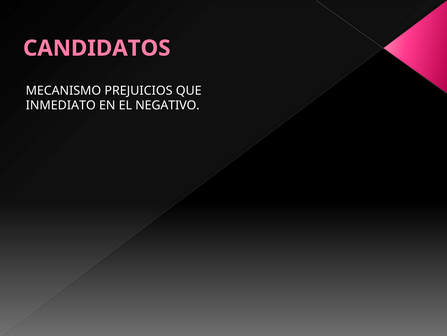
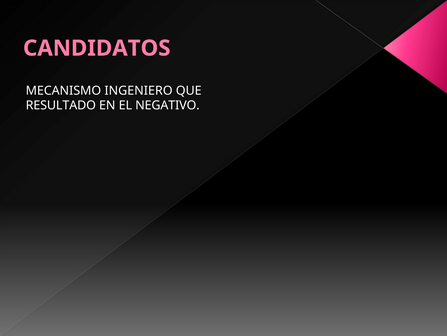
PREJUICIOS: PREJUICIOS -> INGENIERO (138, 90)
INMEDIATO: INMEDIATO -> RESULTADO (61, 105)
